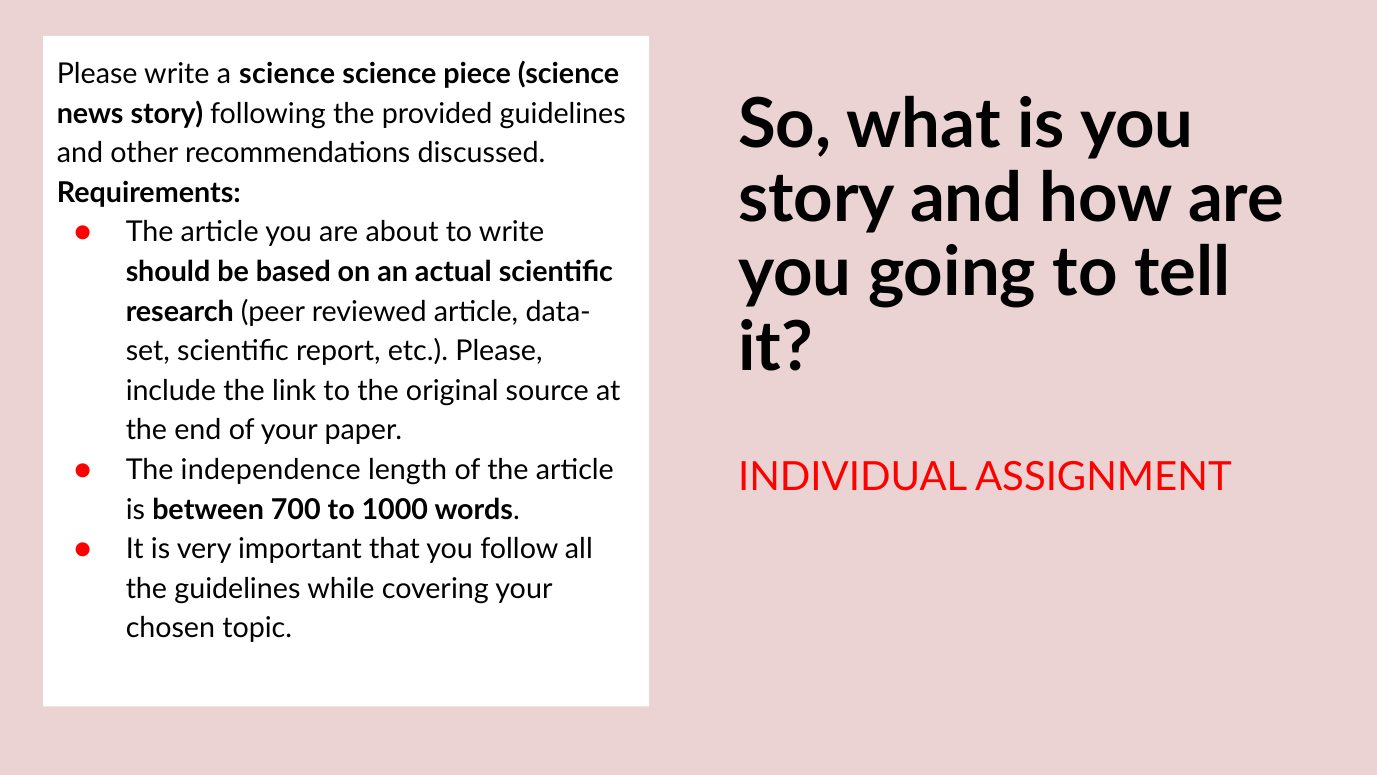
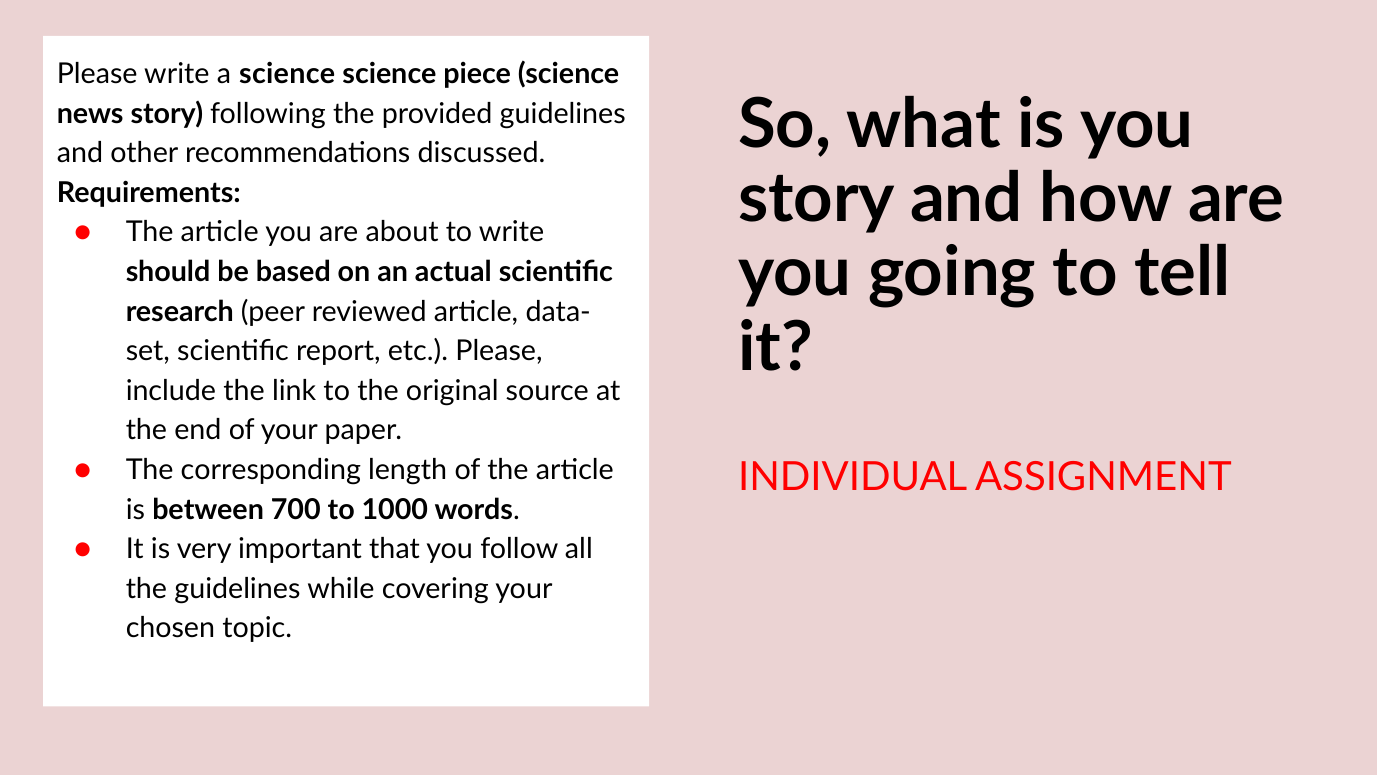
independence: independence -> corresponding (271, 470)
